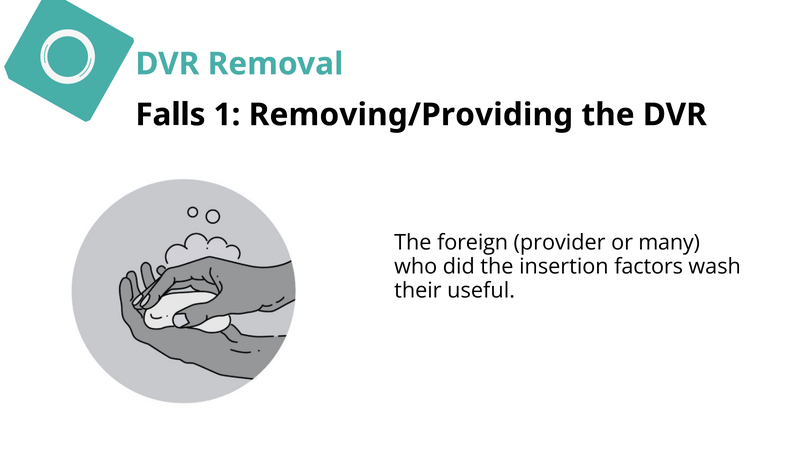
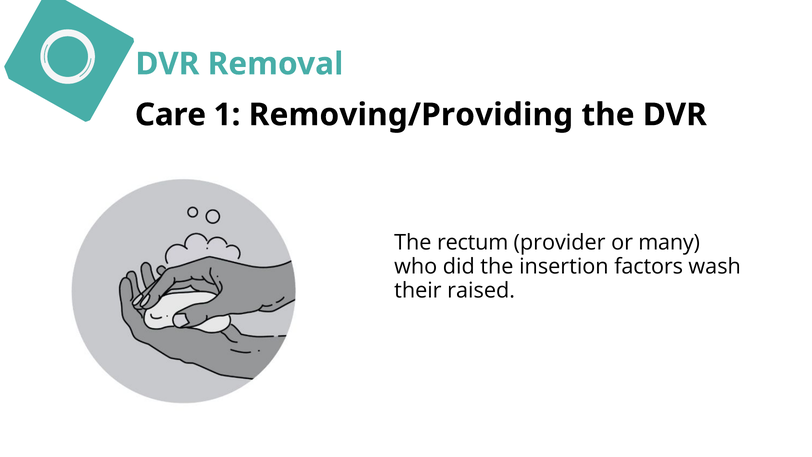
Falls: Falls -> Care (170, 115)
foreign: foreign -> rectum (473, 243)
useful: useful -> raised (481, 291)
